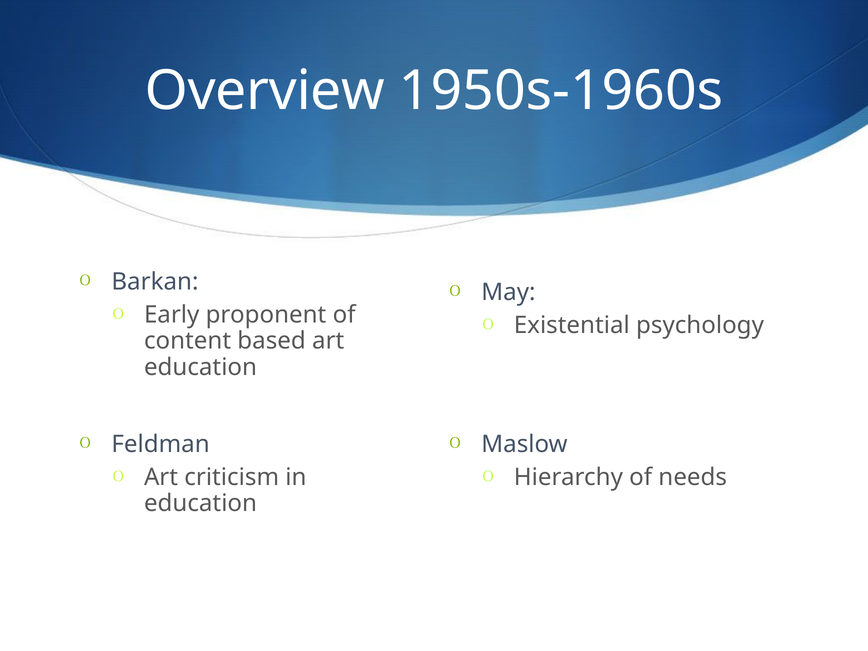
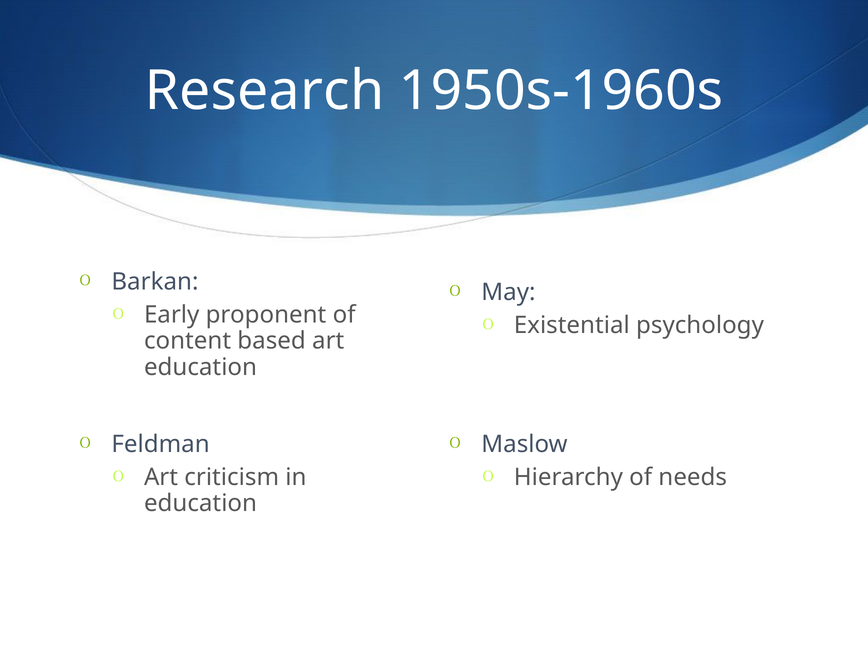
Overview: Overview -> Research (264, 91)
